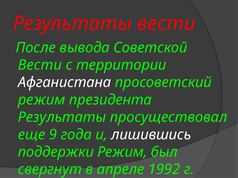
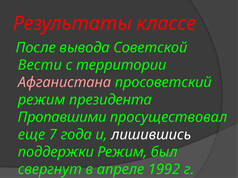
Результаты вести: вести -> классе (166, 23)
Афганистана colour: white -> pink (65, 83)
Результаты: Результаты -> Пропавшими (62, 117)
9: 9 -> 7 (53, 135)
